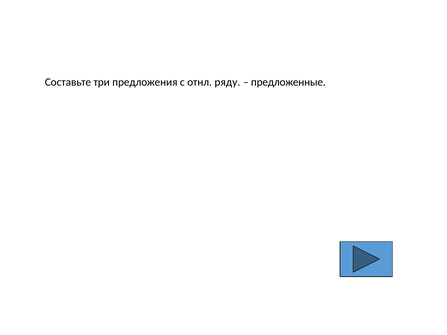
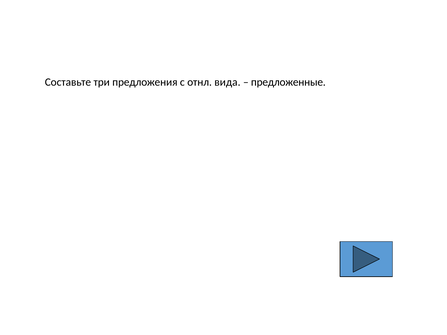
ряду: ряду -> вида (227, 82)
